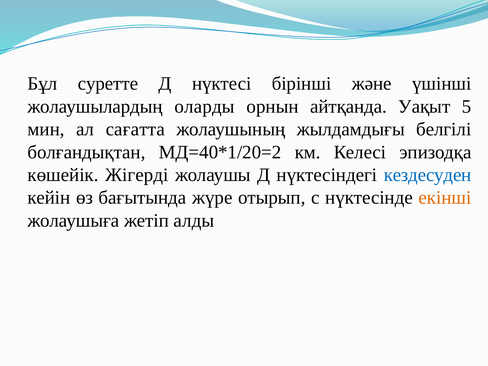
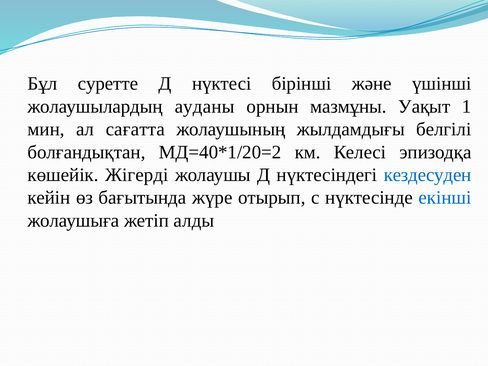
оларды: оларды -> ауданы (205, 107)
айтқанда: айтқанда -> мазмұны (348, 107)
5: 5 -> 1 (467, 107)
екінші colour: orange -> blue (445, 198)
